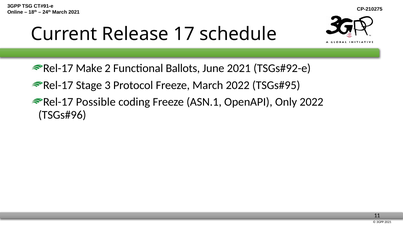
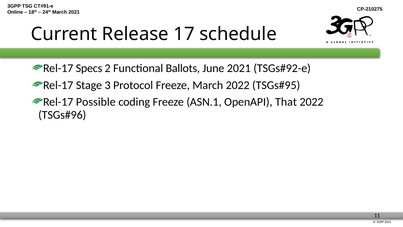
Make: Make -> Specs (89, 68)
Only: Only -> That (286, 102)
